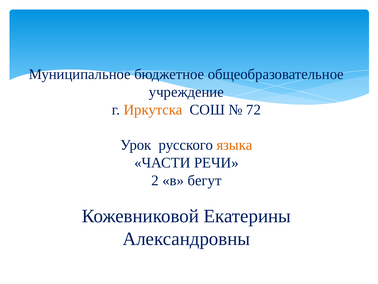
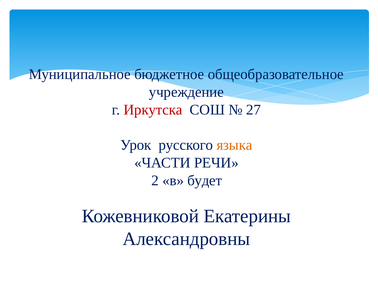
Иркутска colour: orange -> red (153, 110)
72: 72 -> 27 (254, 110)
бегут: бегут -> будет (205, 180)
